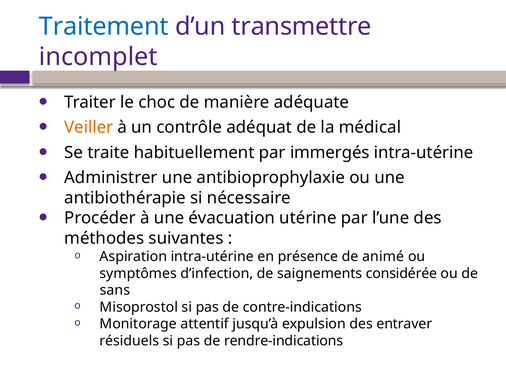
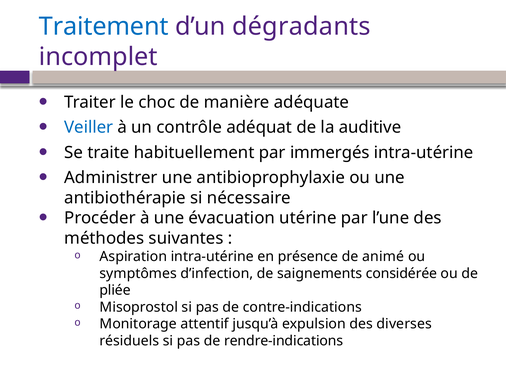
transmettre: transmettre -> dégradants (301, 27)
Veiller colour: orange -> blue (89, 128)
médical: médical -> auditive (370, 128)
sans: sans -> pliée (115, 291)
entraver: entraver -> diverses (404, 324)
